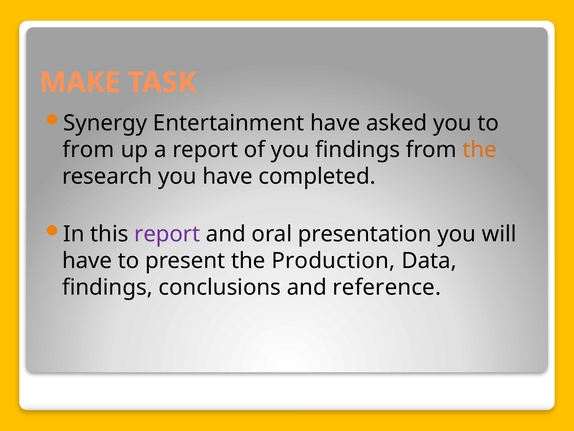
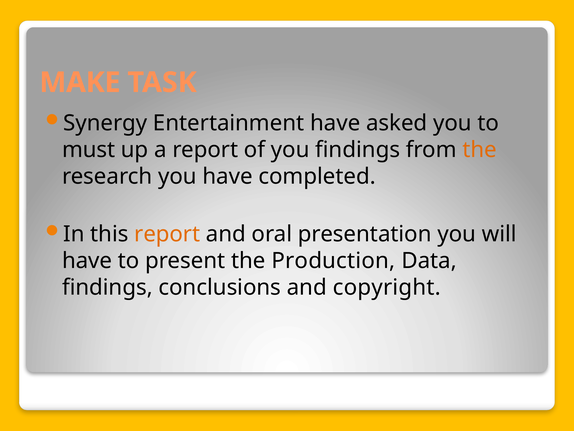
from: from -> must (89, 150)
report colour: purple -> orange (167, 234)
reference: reference -> copyright (387, 287)
